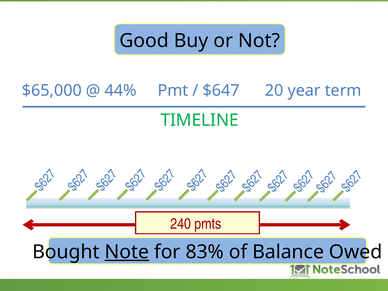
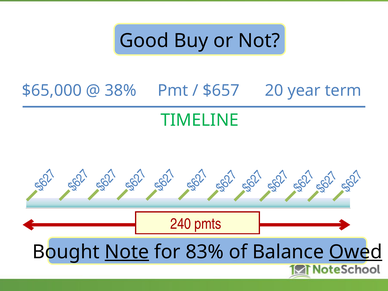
44%: 44% -> 38% (121, 91)
$647: $647 -> $657 (221, 91)
Owed underline: none -> present (356, 252)
